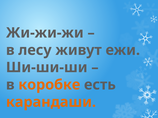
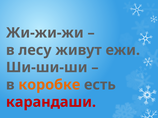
карандаши colour: orange -> red (51, 102)
